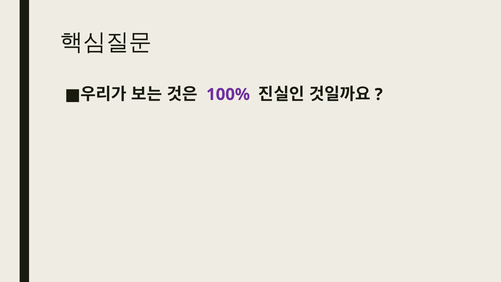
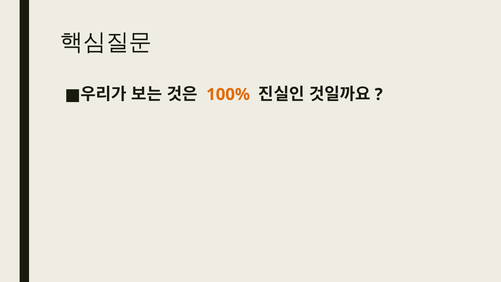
100% colour: purple -> orange (228, 94)
